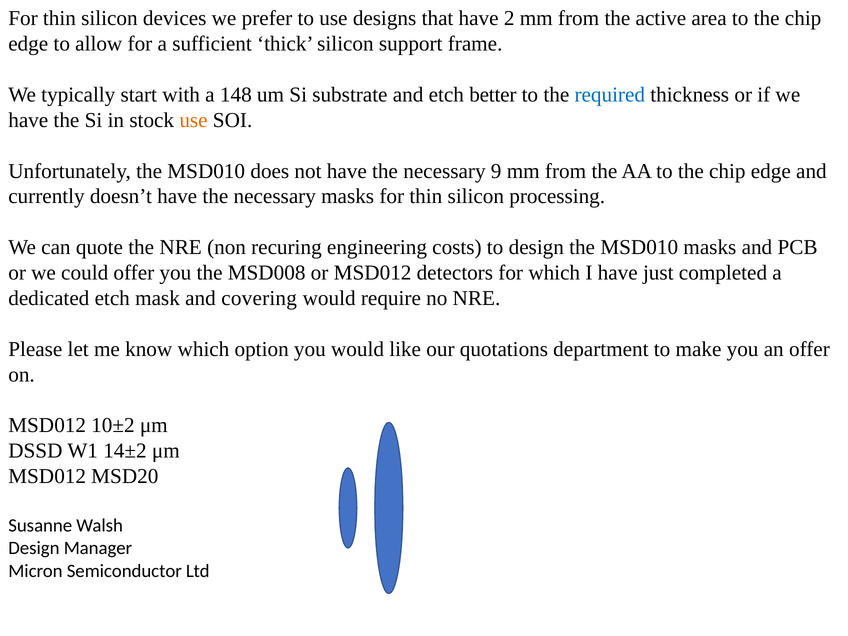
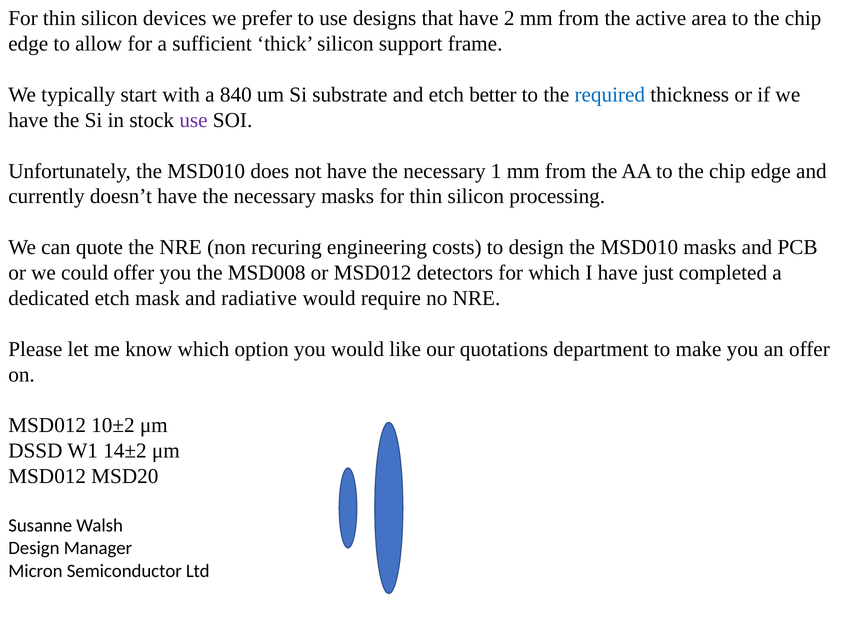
148: 148 -> 840 (236, 95)
use colour: orange -> purple (193, 120)
9: 9 -> 1 (496, 171)
covering: covering -> radiative (259, 298)
